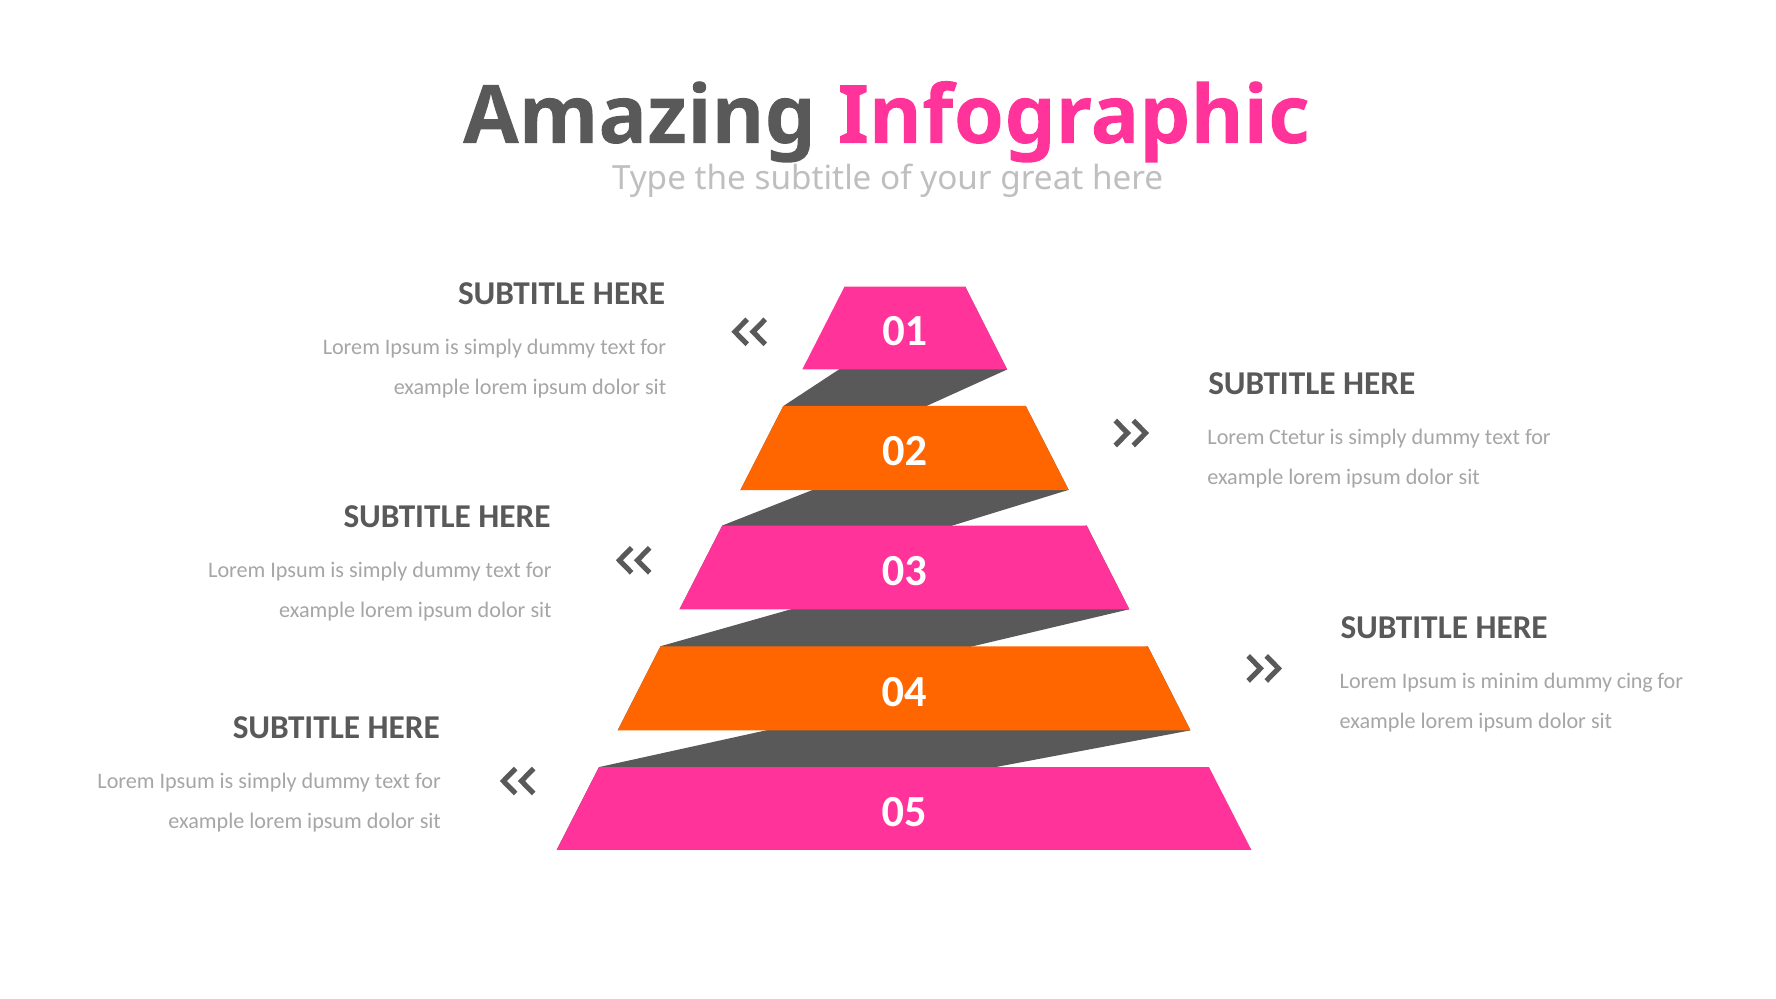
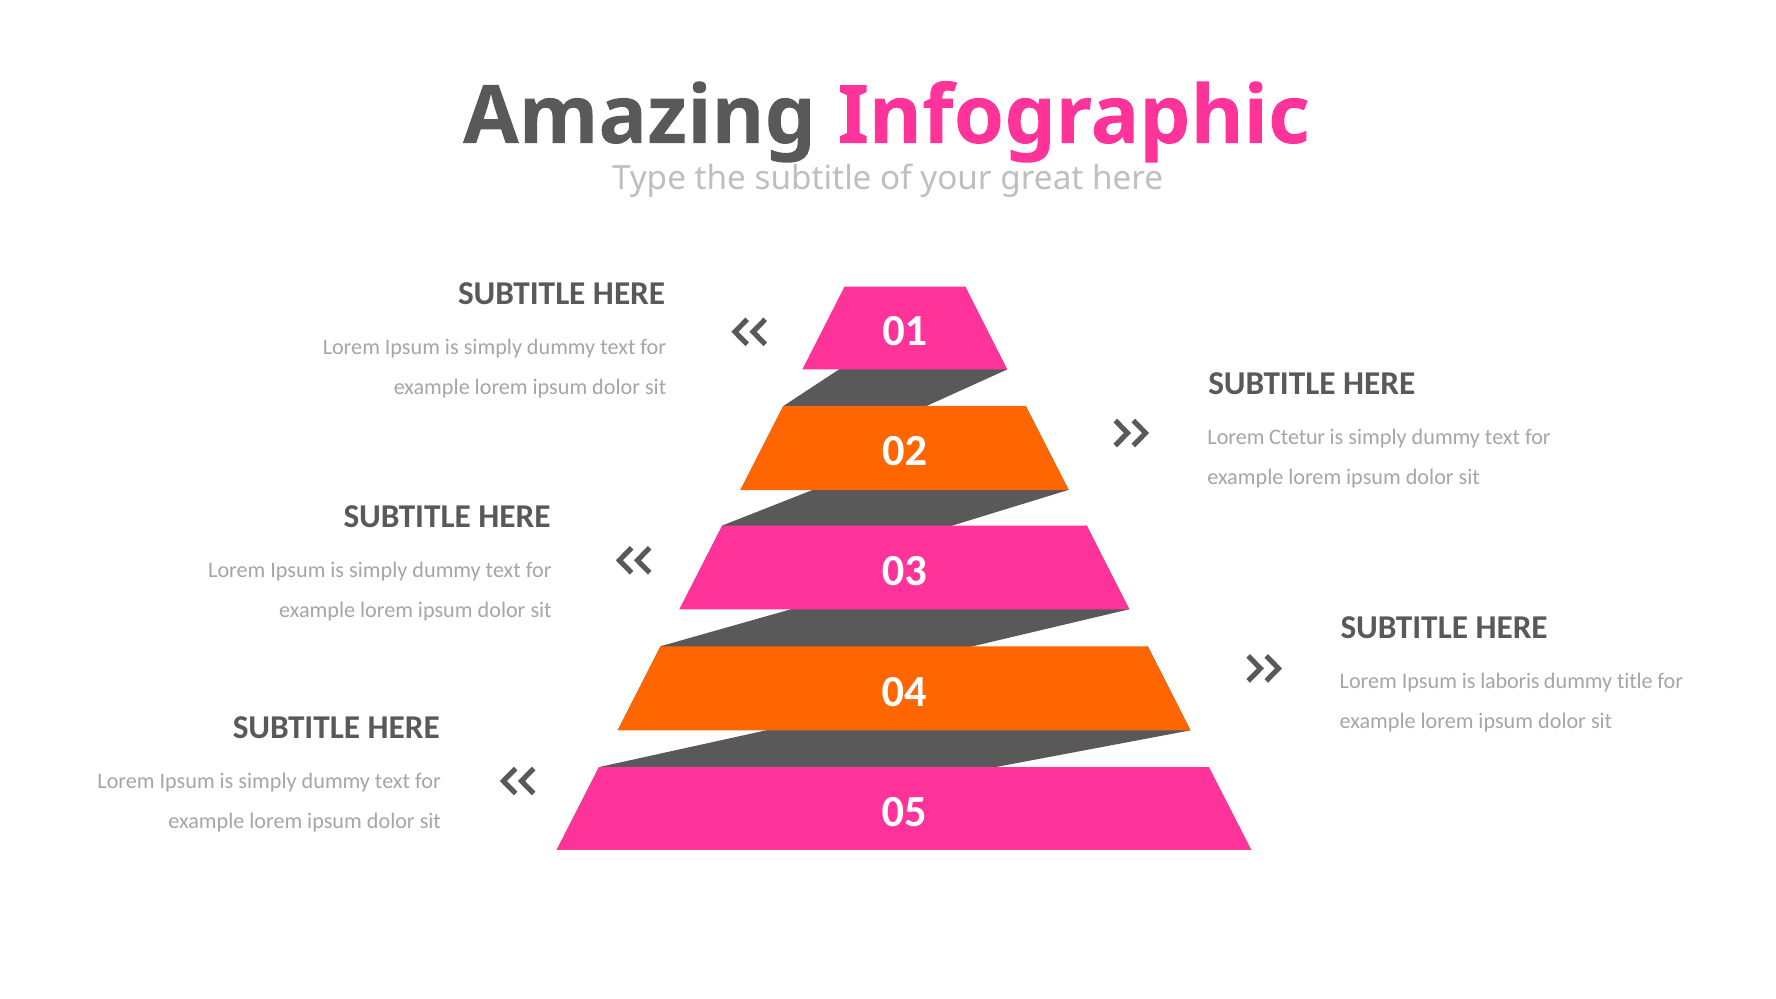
minim: minim -> laboris (1510, 681)
dummy cing: cing -> title (1635, 681)
